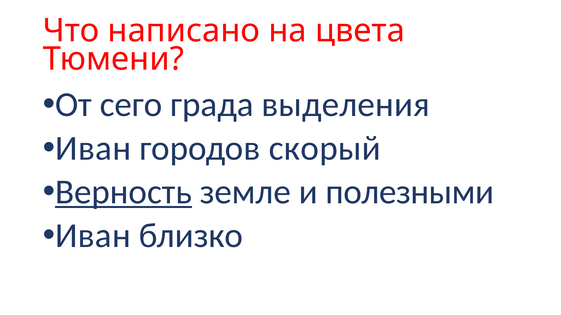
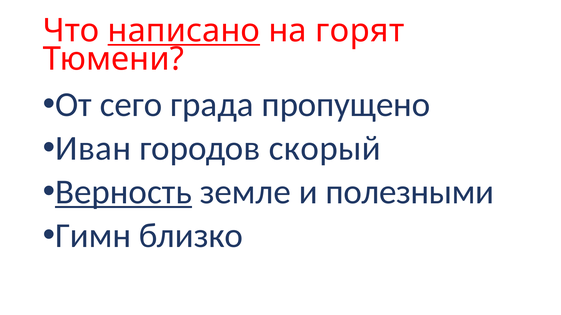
написано underline: none -> present (184, 31)
цвета: цвета -> горят (360, 31)
выделения: выделения -> пропущено (346, 105)
Иван: Иван -> Гимн (93, 236)
